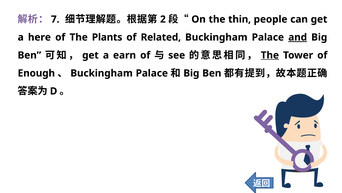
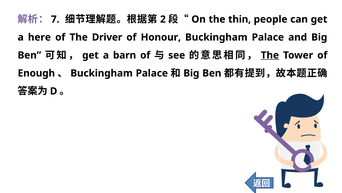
Plants: Plants -> Driver (107, 37)
Related: Related -> Honour (161, 37)
and underline: present -> none (298, 37)
earn: earn -> barn (125, 55)
